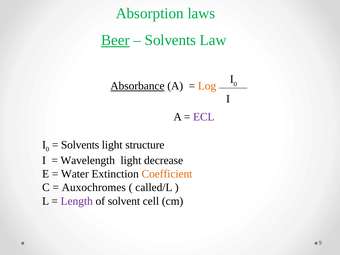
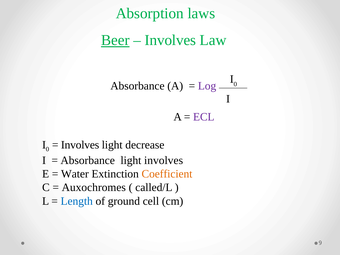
Solvents: Solvents -> Involves (170, 40)
Absorbance underline: present -> none (137, 86)
Log colour: orange -> purple (207, 86)
Solvents: Solvents -> Involves (80, 145)
structure: structure -> decrease (145, 145)
Wavelength: Wavelength -> Absorbance (88, 160)
light decrease: decrease -> involves (164, 160)
Length colour: purple -> blue (77, 201)
solvent: solvent -> ground (124, 201)
